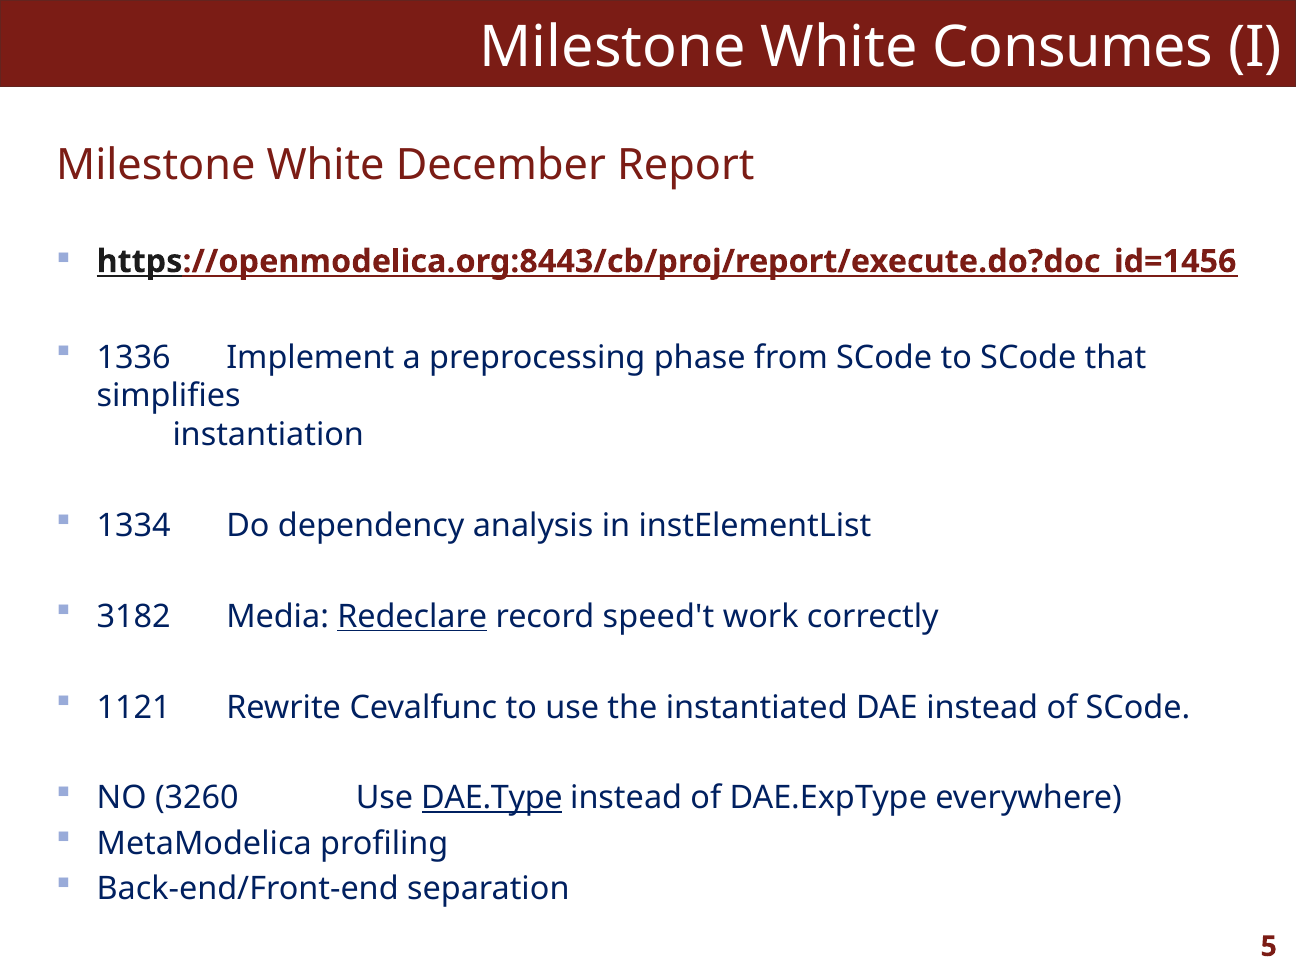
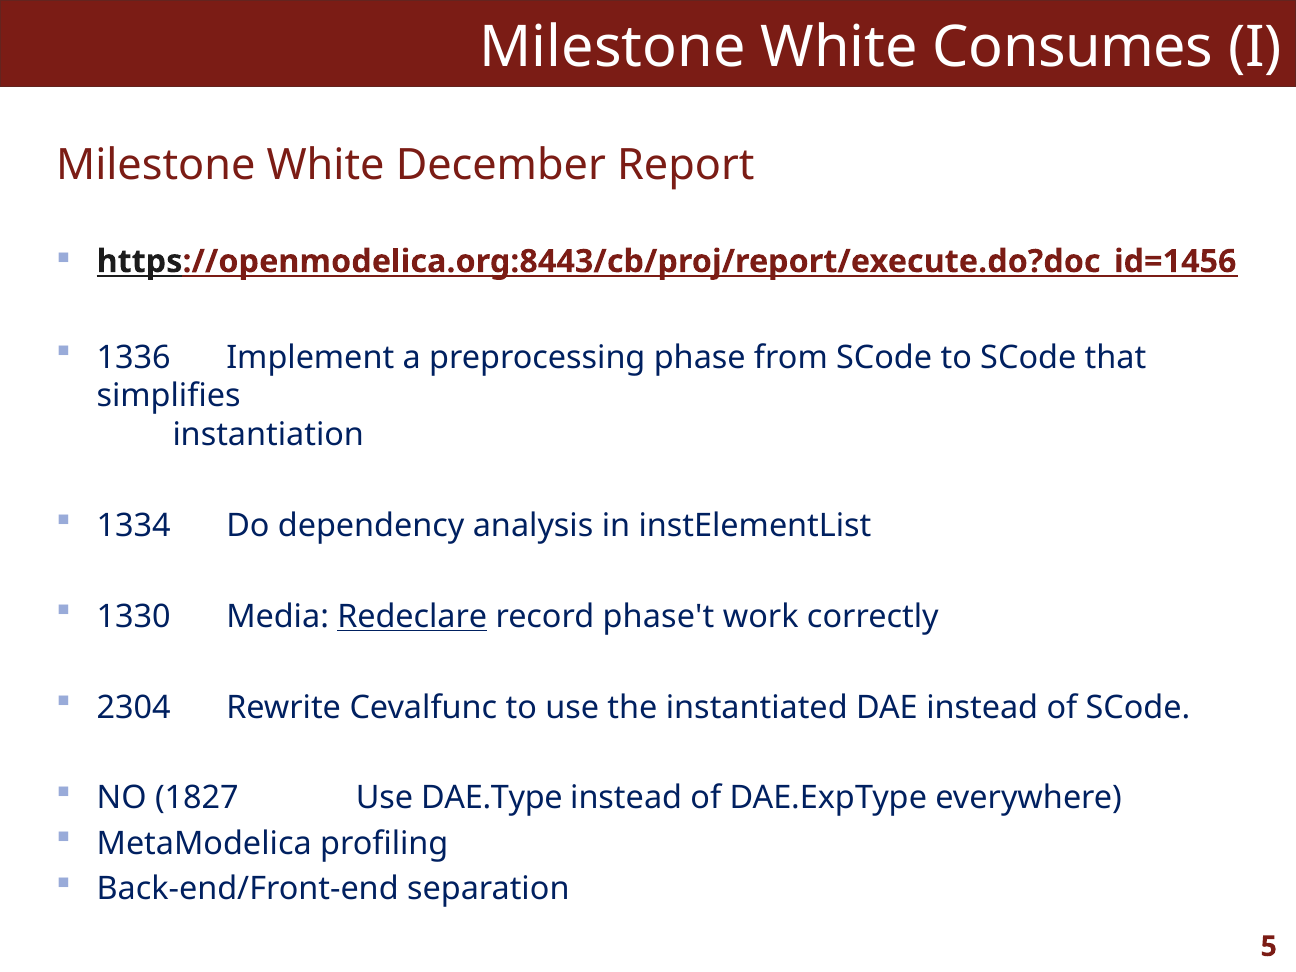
3182: 3182 -> 1330 (134, 617)
speed't: speed't -> phase't (658, 617)
1121: 1121 -> 2304 (134, 707)
3260: 3260 -> 1827 (197, 798)
DAE.Type underline: present -> none (492, 798)
